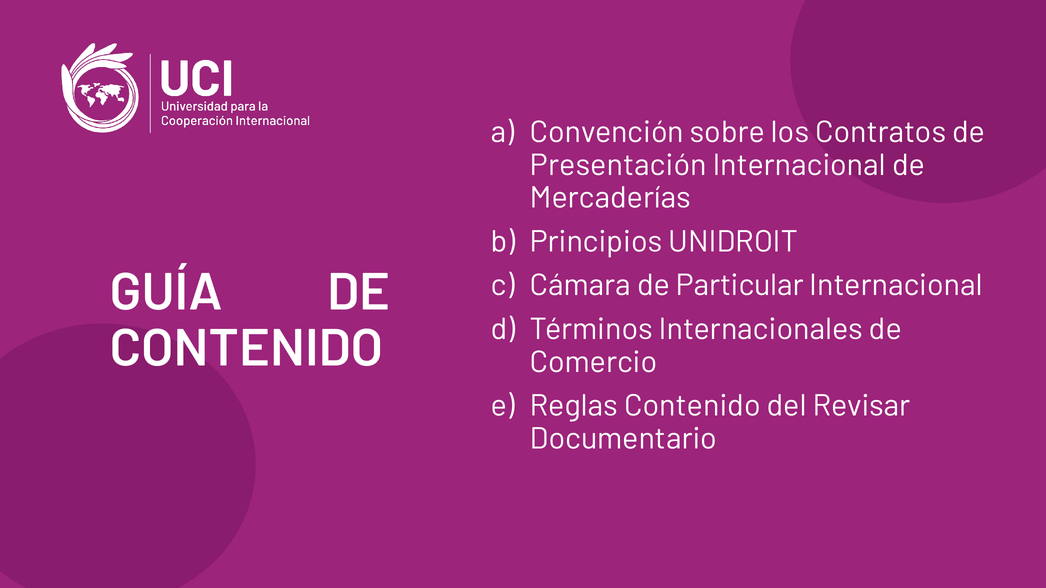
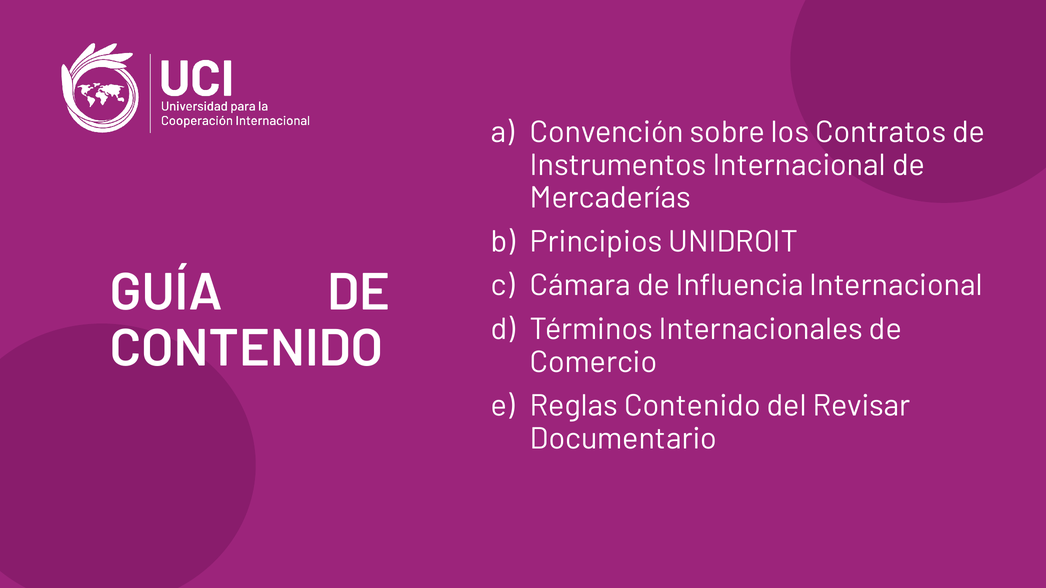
Presentación: Presentación -> Instrumentos (618, 165)
Particular: Particular -> Influencia (740, 286)
